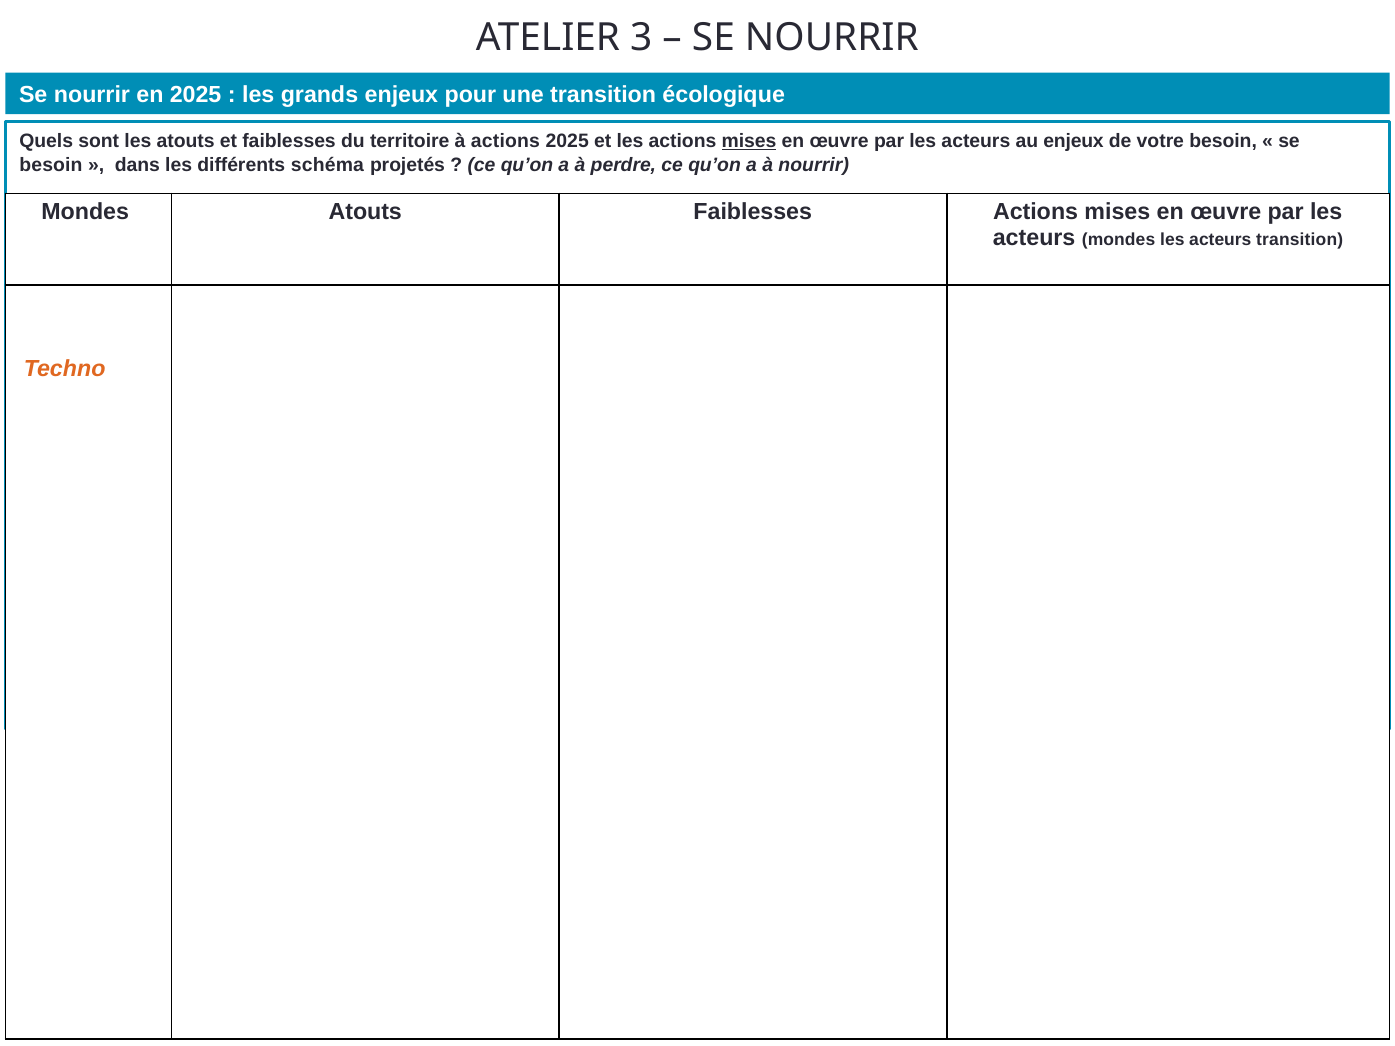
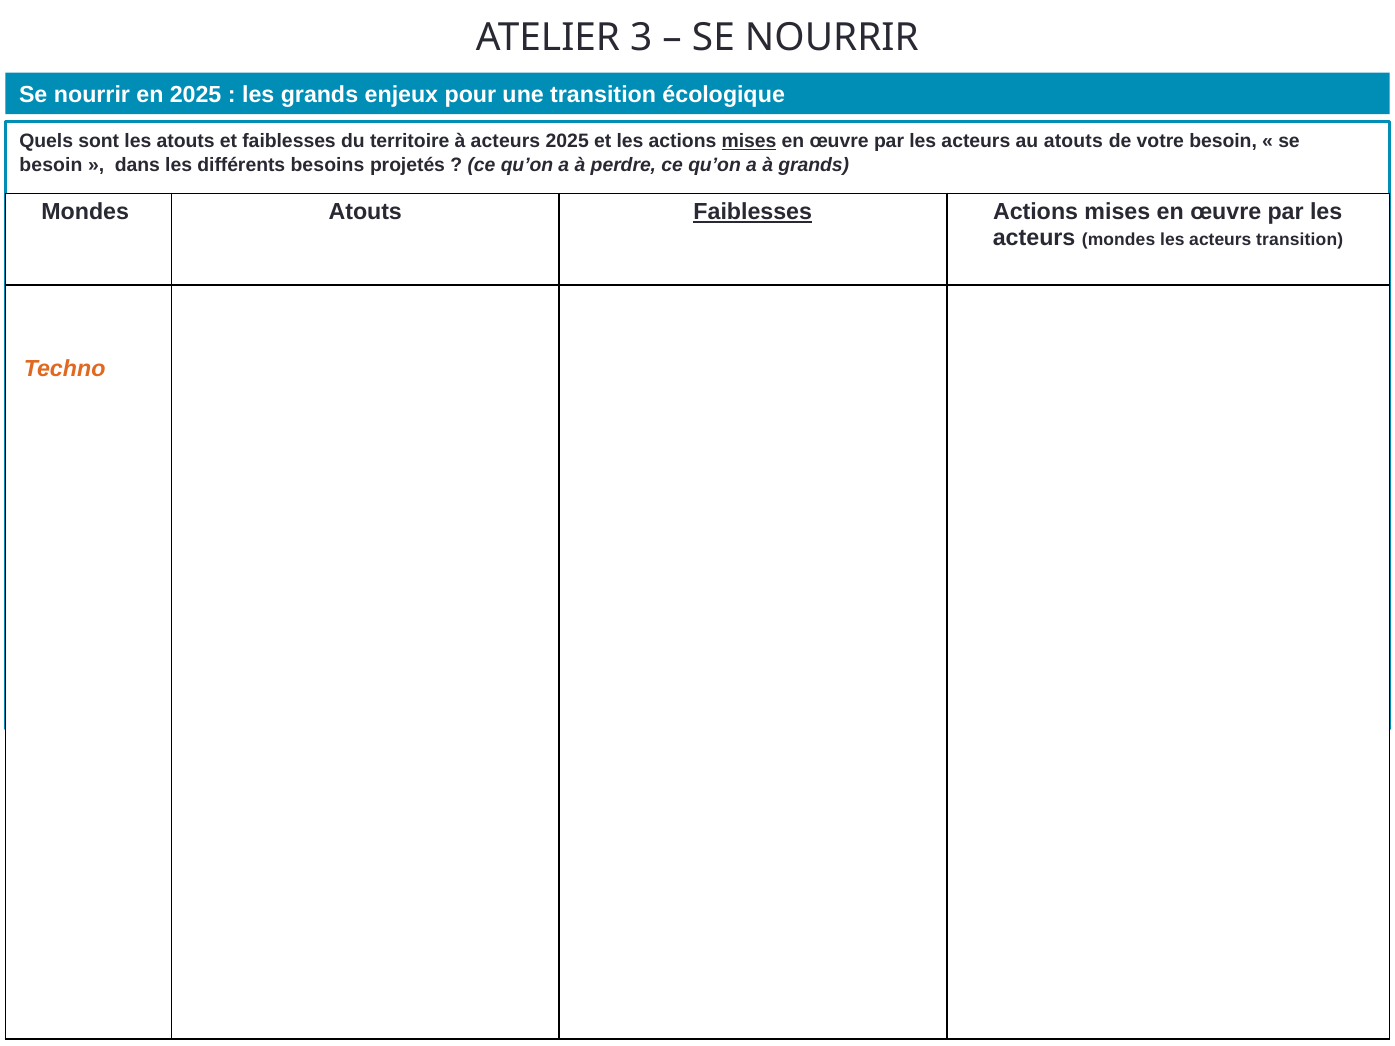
à actions: actions -> acteurs (505, 142)
au enjeux: enjeux -> atouts (1073, 142)
schéma: schéma -> besoins (327, 165)
à nourrir: nourrir -> grands (814, 165)
Faiblesses underline: none -> present (753, 212)
